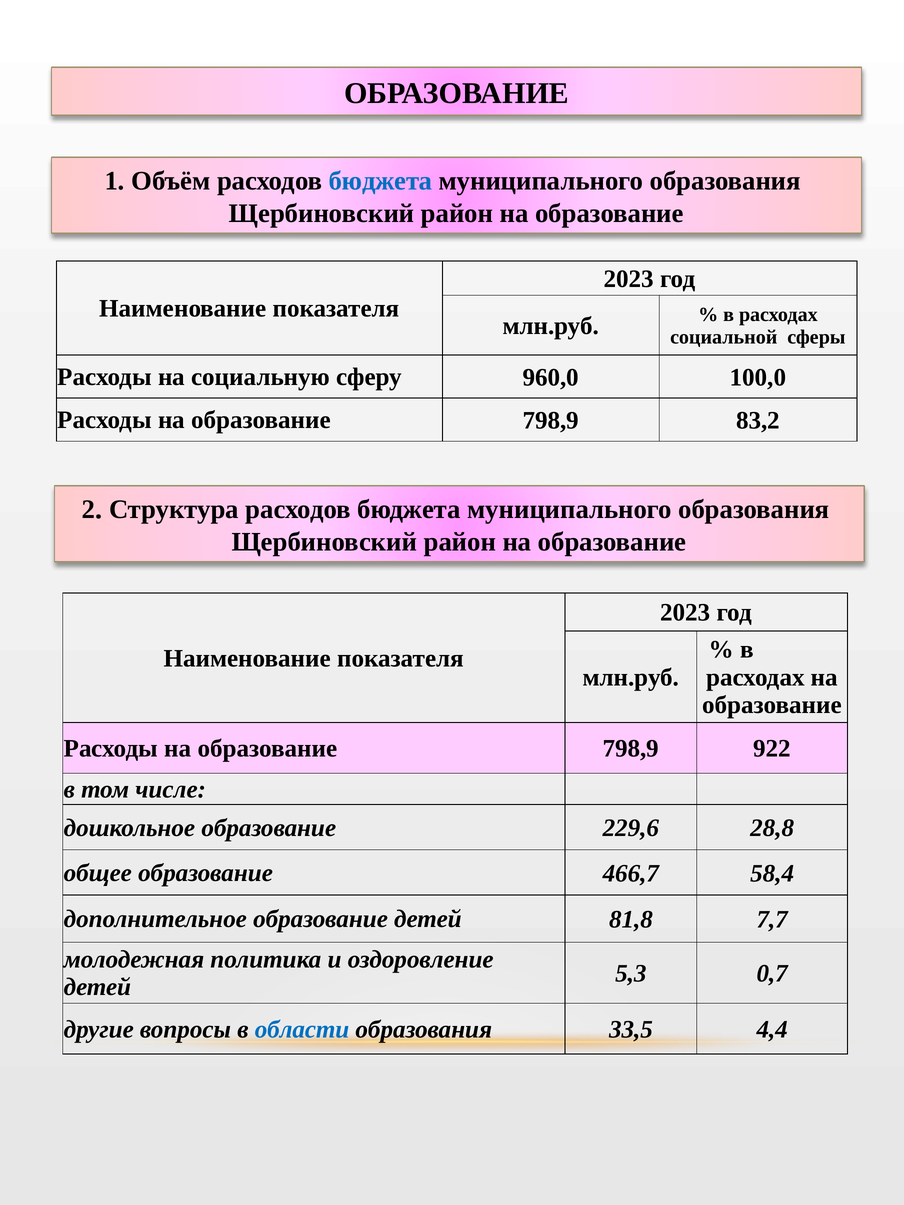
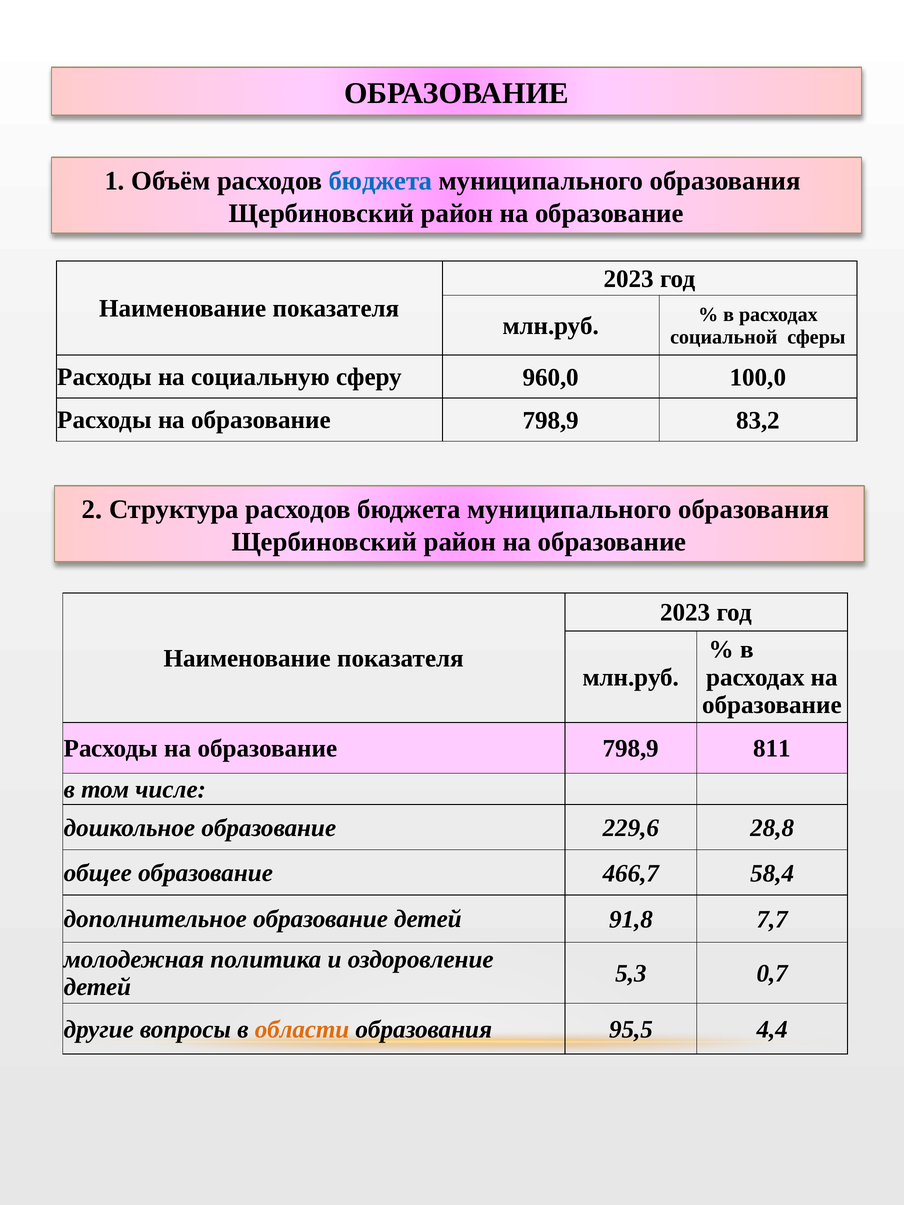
922: 922 -> 811 (772, 749)
81,8: 81,8 -> 91,8 (631, 920)
области colour: blue -> orange (302, 1030)
33,5: 33,5 -> 95,5 (631, 1030)
